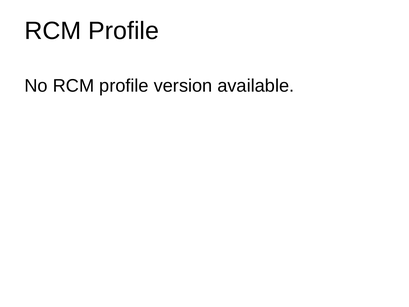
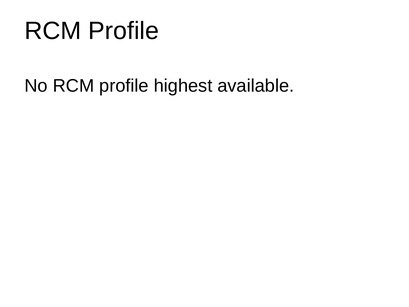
version: version -> highest (183, 86)
